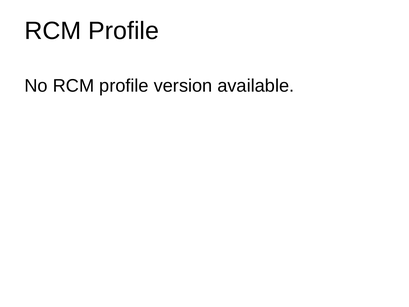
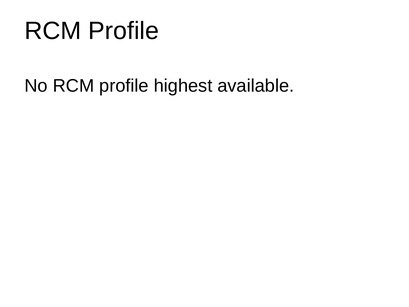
version: version -> highest (183, 86)
